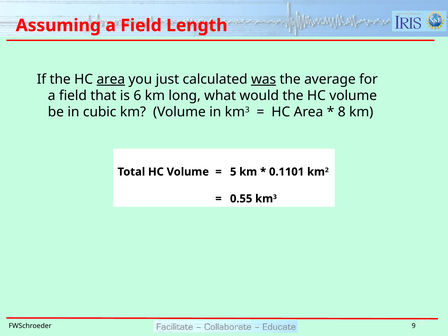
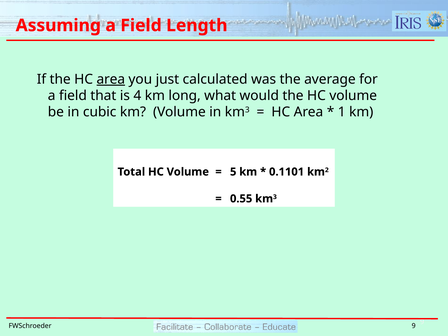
was underline: present -> none (264, 79)
6: 6 -> 4 (137, 96)
8: 8 -> 1 (342, 112)
